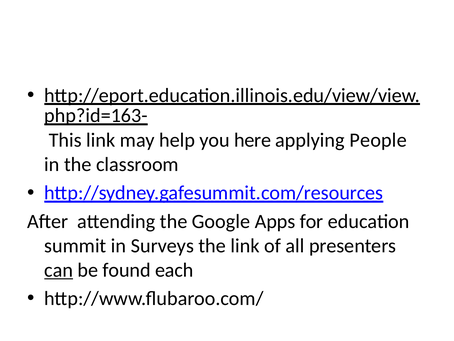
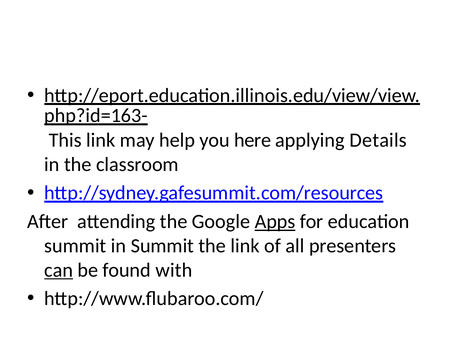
People: People -> Details (378, 140)
Apps underline: none -> present (275, 221)
in Surveys: Surveys -> Summit (162, 245)
each: each -> with (174, 270)
